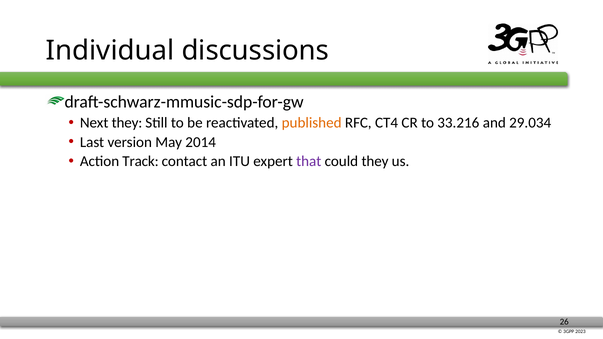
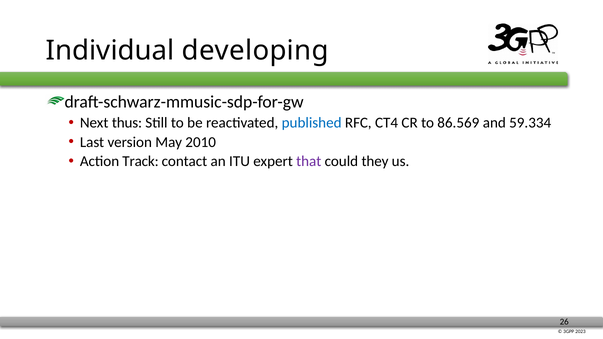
discussions: discussions -> developing (255, 51)
Next they: they -> thus (127, 123)
published colour: orange -> blue (312, 123)
33.216: 33.216 -> 86.569 (458, 123)
29.034: 29.034 -> 59.334 (530, 123)
2014: 2014 -> 2010 (201, 142)
